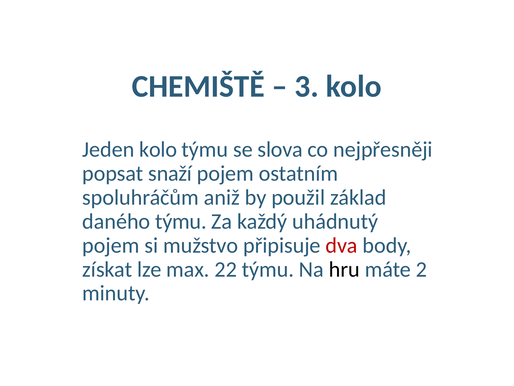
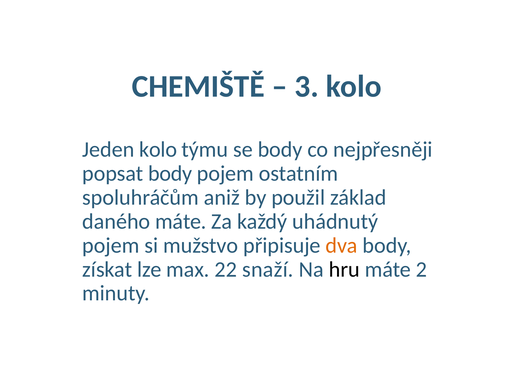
se slova: slova -> body (280, 149)
popsat snaží: snaží -> body (170, 173)
daného týmu: týmu -> máte (181, 221)
dva colour: red -> orange (342, 245)
22 týmu: týmu -> snaží (268, 269)
